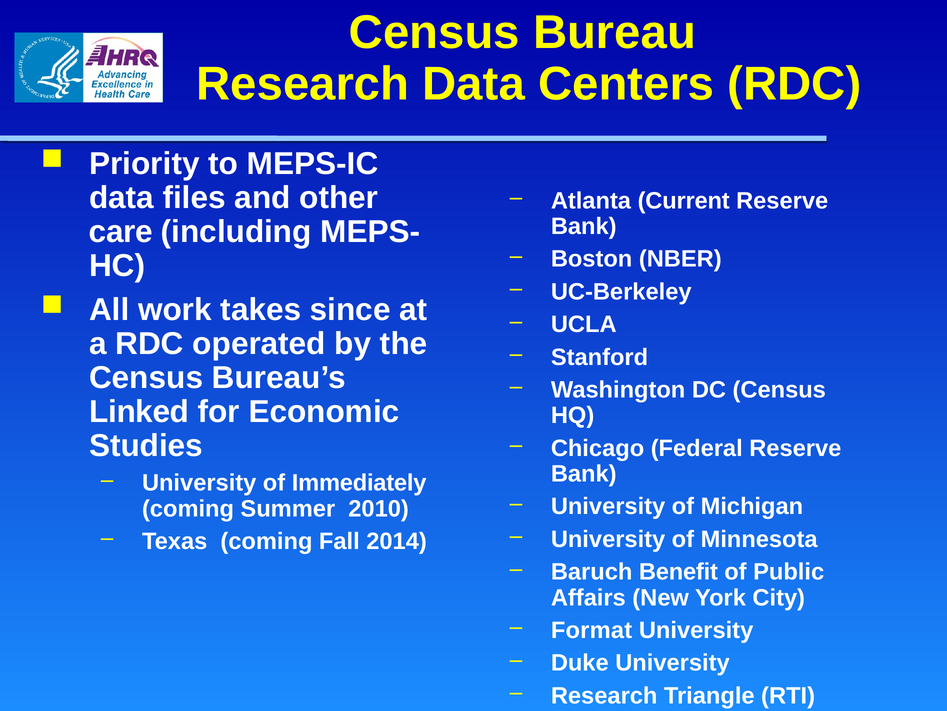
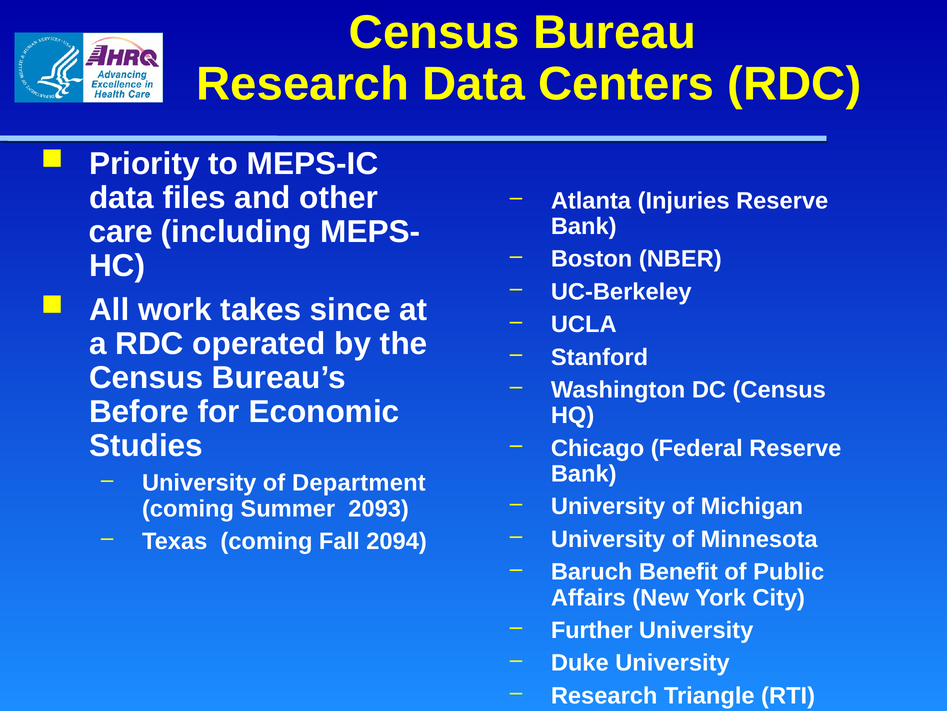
Current: Current -> Injuries (684, 200)
Linked: Linked -> Before (139, 412)
Immediately: Immediately -> Department (359, 483)
2010: 2010 -> 2093 (379, 508)
2014: 2014 -> 2094 (397, 541)
Format: Format -> Further (592, 630)
